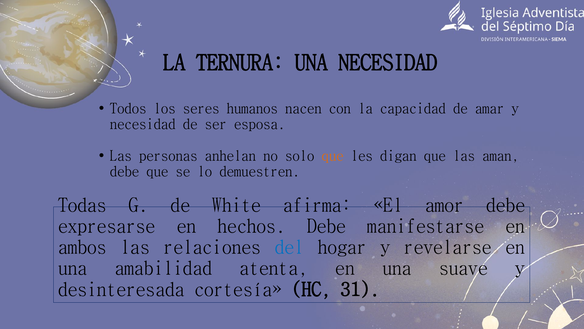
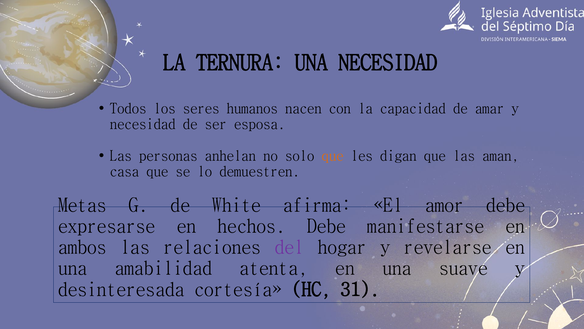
debe: debe -> casa (124, 171)
Todas: Todas -> Metas (82, 205)
del colour: blue -> purple (289, 247)
